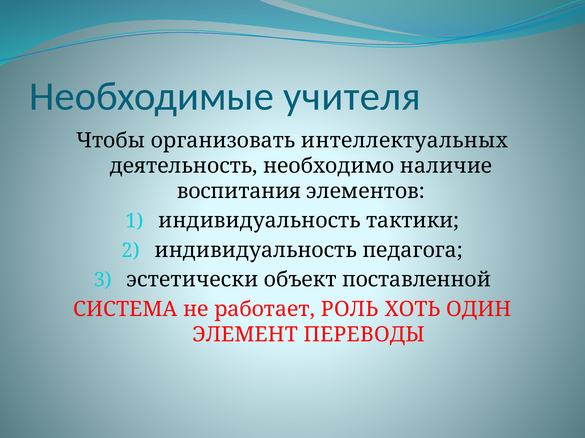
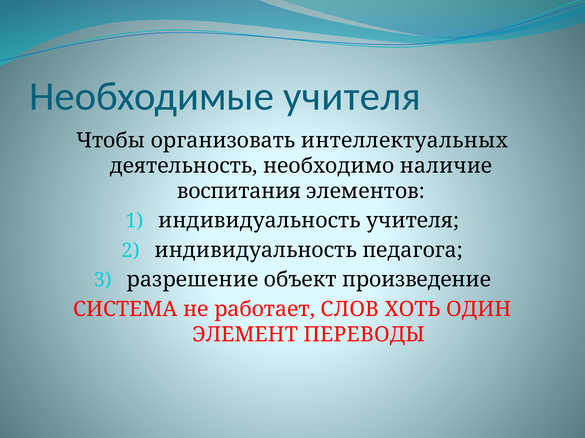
индивидуальность тактики: тактики -> учителя (413, 221)
эстетически: эстетически -> разрешение (193, 280)
поставленной: поставленной -> произведение (417, 280)
РОЛЬ: РОЛЬ -> СЛОВ (350, 310)
